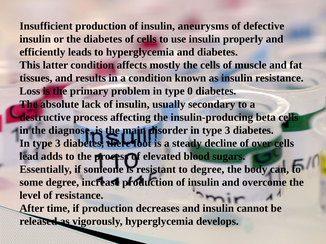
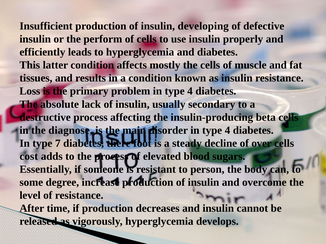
aneurysms: aneurysms -> developing (203, 26)
the diabetes: diabetes -> perform (103, 39)
problem in type 0: 0 -> 4 (190, 91)
disorder in type 3: 3 -> 4 (227, 130)
3: 3 -> 7 (58, 144)
lead: lead -> cost (29, 157)
to degree: degree -> person (207, 170)
